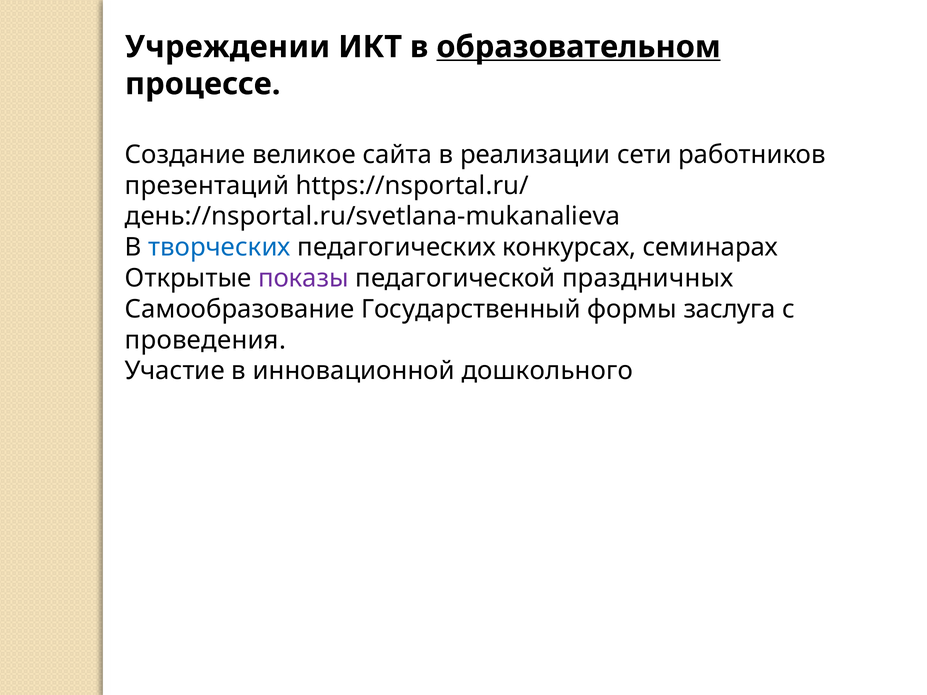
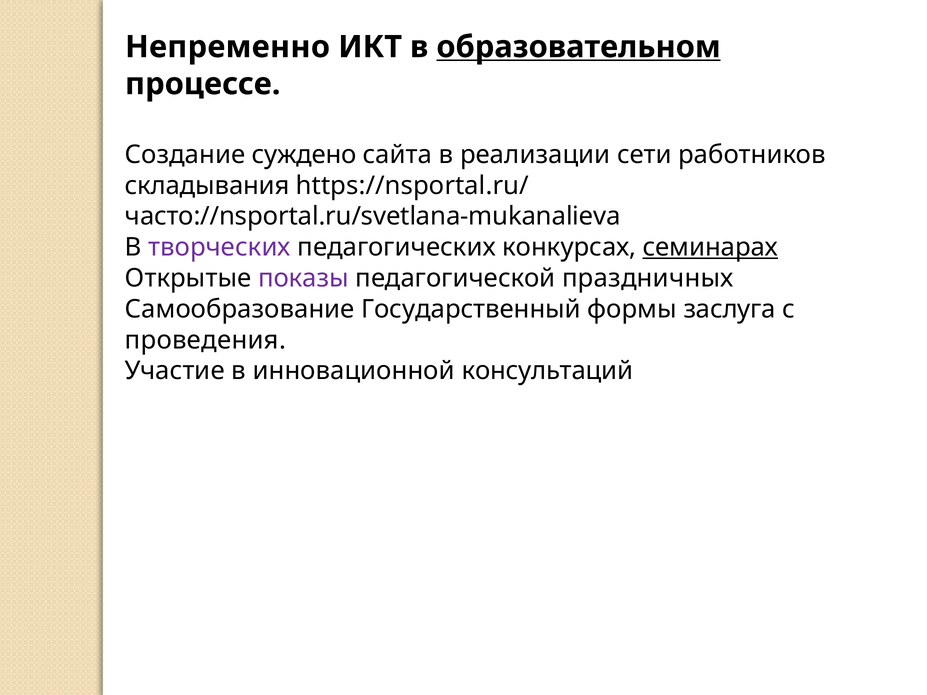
Учреждении: Учреждении -> Непременно (228, 47)
великое: великое -> суждено (304, 155)
презентаций: презентаций -> складывания (207, 186)
день://nsportal.ru/svetlana-mukanalieva: день://nsportal.ru/svetlana-mukanalieva -> часто://nsportal.ru/svetlana-mukanalieva (373, 217)
творческих colour: blue -> purple (220, 247)
семинарах underline: none -> present (710, 247)
дошкольного: дошкольного -> консультаций (547, 371)
